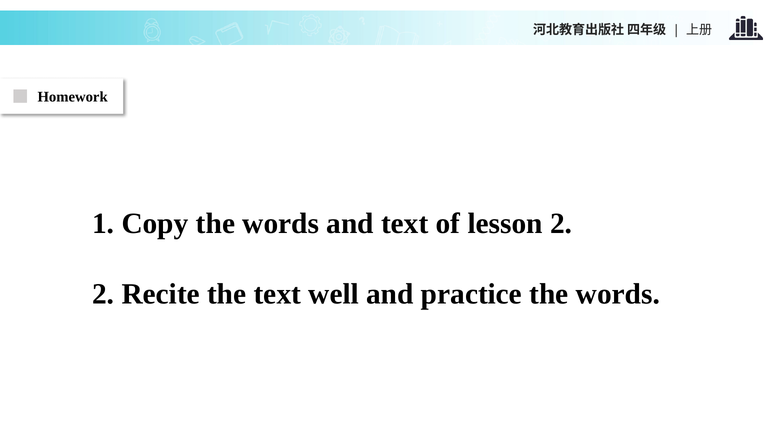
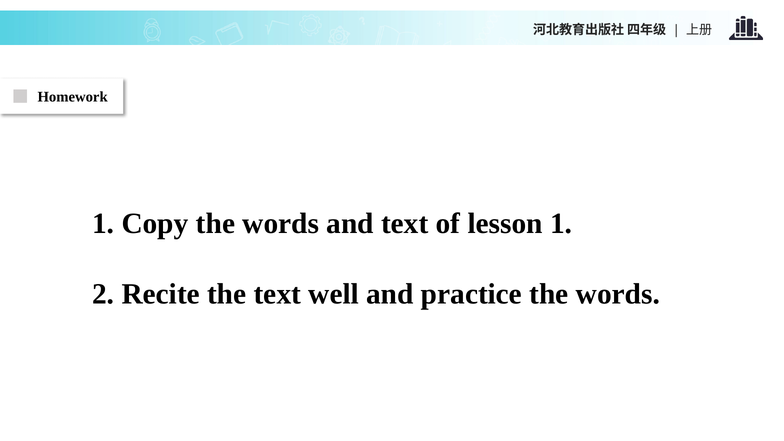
lesson 2: 2 -> 1 (561, 223)
